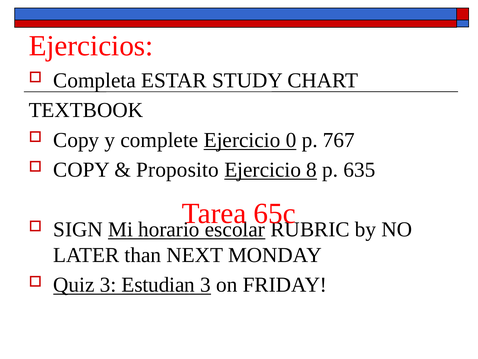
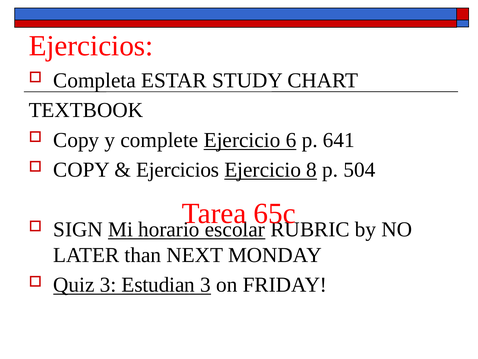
0: 0 -> 6 (291, 140)
767: 767 -> 641 (339, 140)
Proposito: Proposito -> Ejercicios (178, 170)
635: 635 -> 504 (359, 170)
